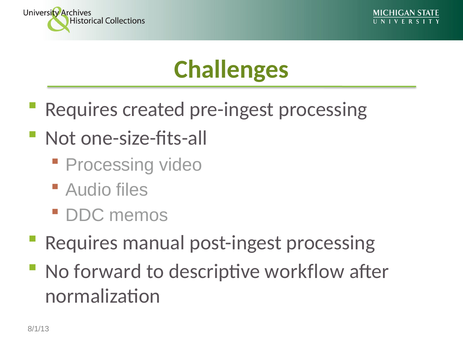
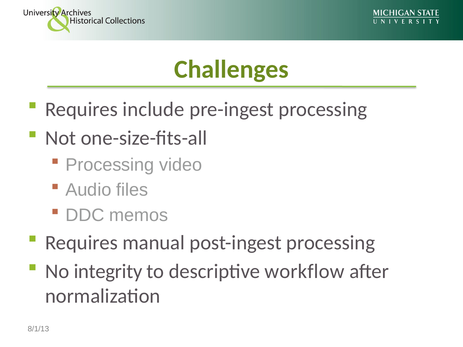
created: created -> include (154, 109)
forward: forward -> integrity (108, 272)
